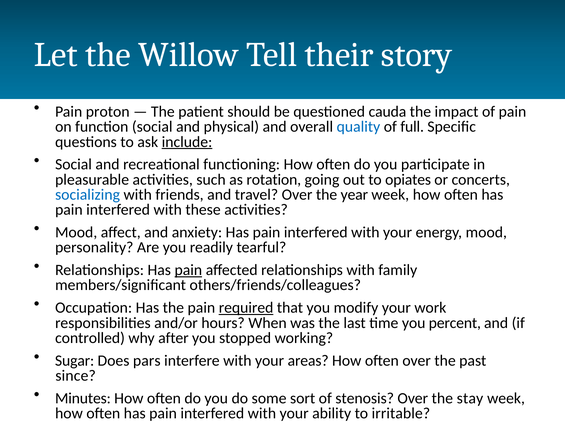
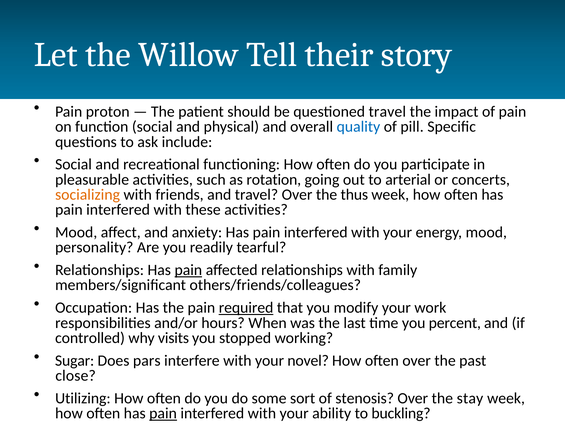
questioned cauda: cauda -> travel (387, 112)
full: full -> pill (412, 127)
include underline: present -> none (187, 142)
opiates: opiates -> arterial (408, 179)
socializing colour: blue -> orange (88, 195)
year: year -> thus (354, 195)
after: after -> visits (173, 338)
areas: areas -> novel (308, 360)
since: since -> close (76, 375)
Minutes: Minutes -> Utilizing (83, 398)
pain underline: none -> present (163, 413)
irritable: irritable -> buckling (401, 413)
